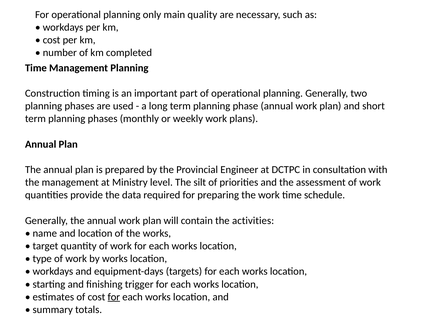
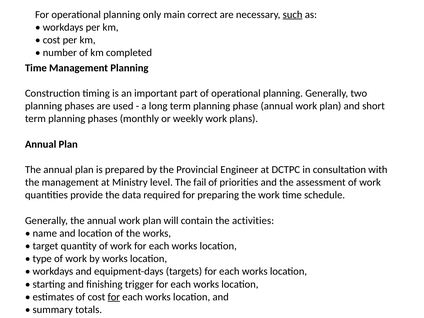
quality: quality -> correct (202, 15)
such underline: none -> present (293, 15)
silt: silt -> fail (200, 182)
